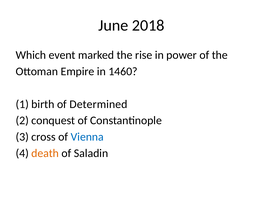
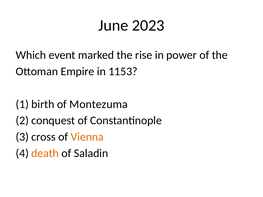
2018: 2018 -> 2023 (148, 25)
1460: 1460 -> 1153 (123, 72)
Determined: Determined -> Montezuma (98, 104)
Vienna colour: blue -> orange (87, 137)
